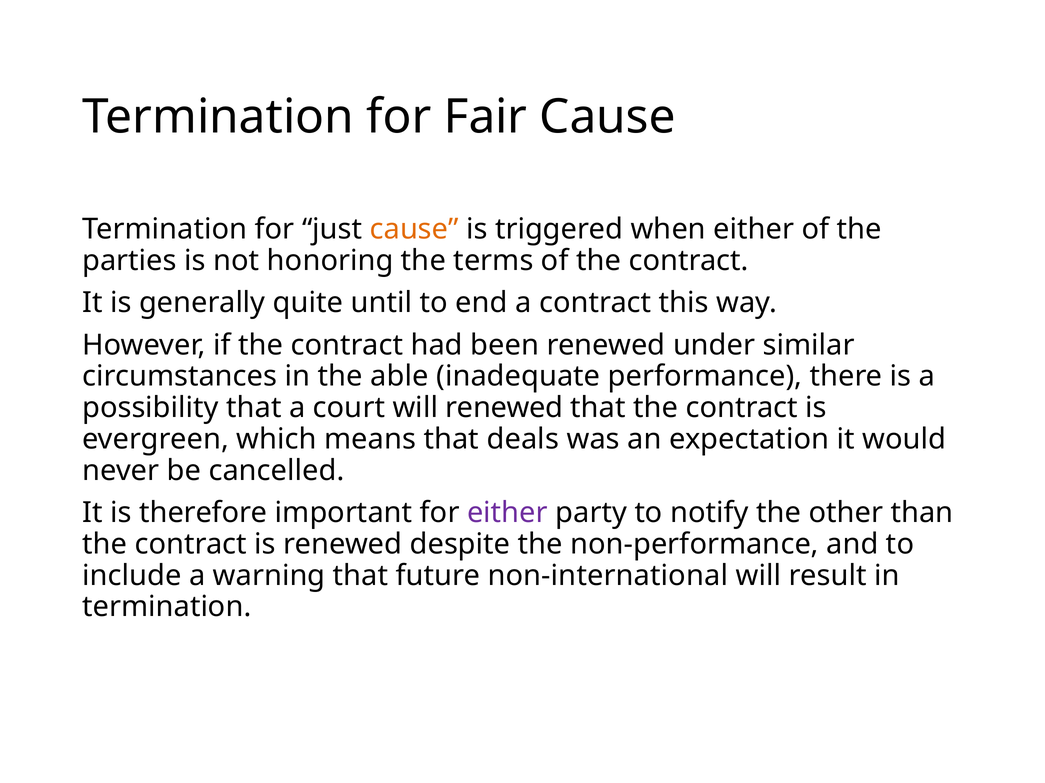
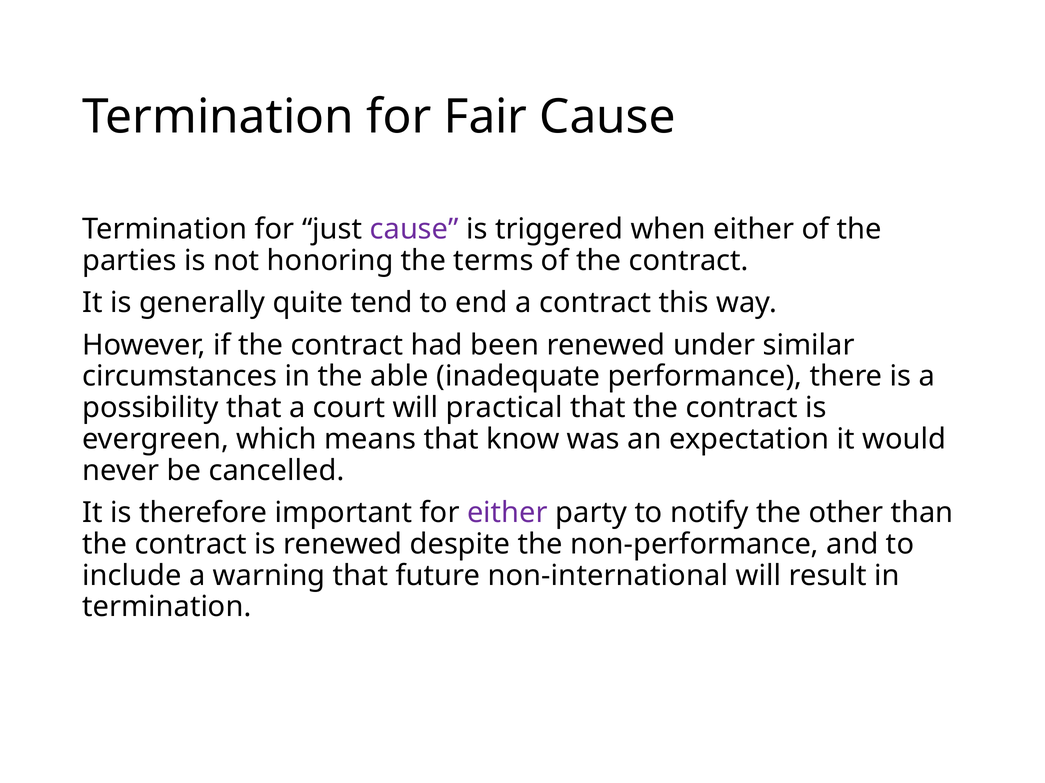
cause colour: orange -> purple (414, 229)
until: until -> tend (382, 303)
will renewed: renewed -> practical (504, 408)
deals: deals -> know (523, 440)
